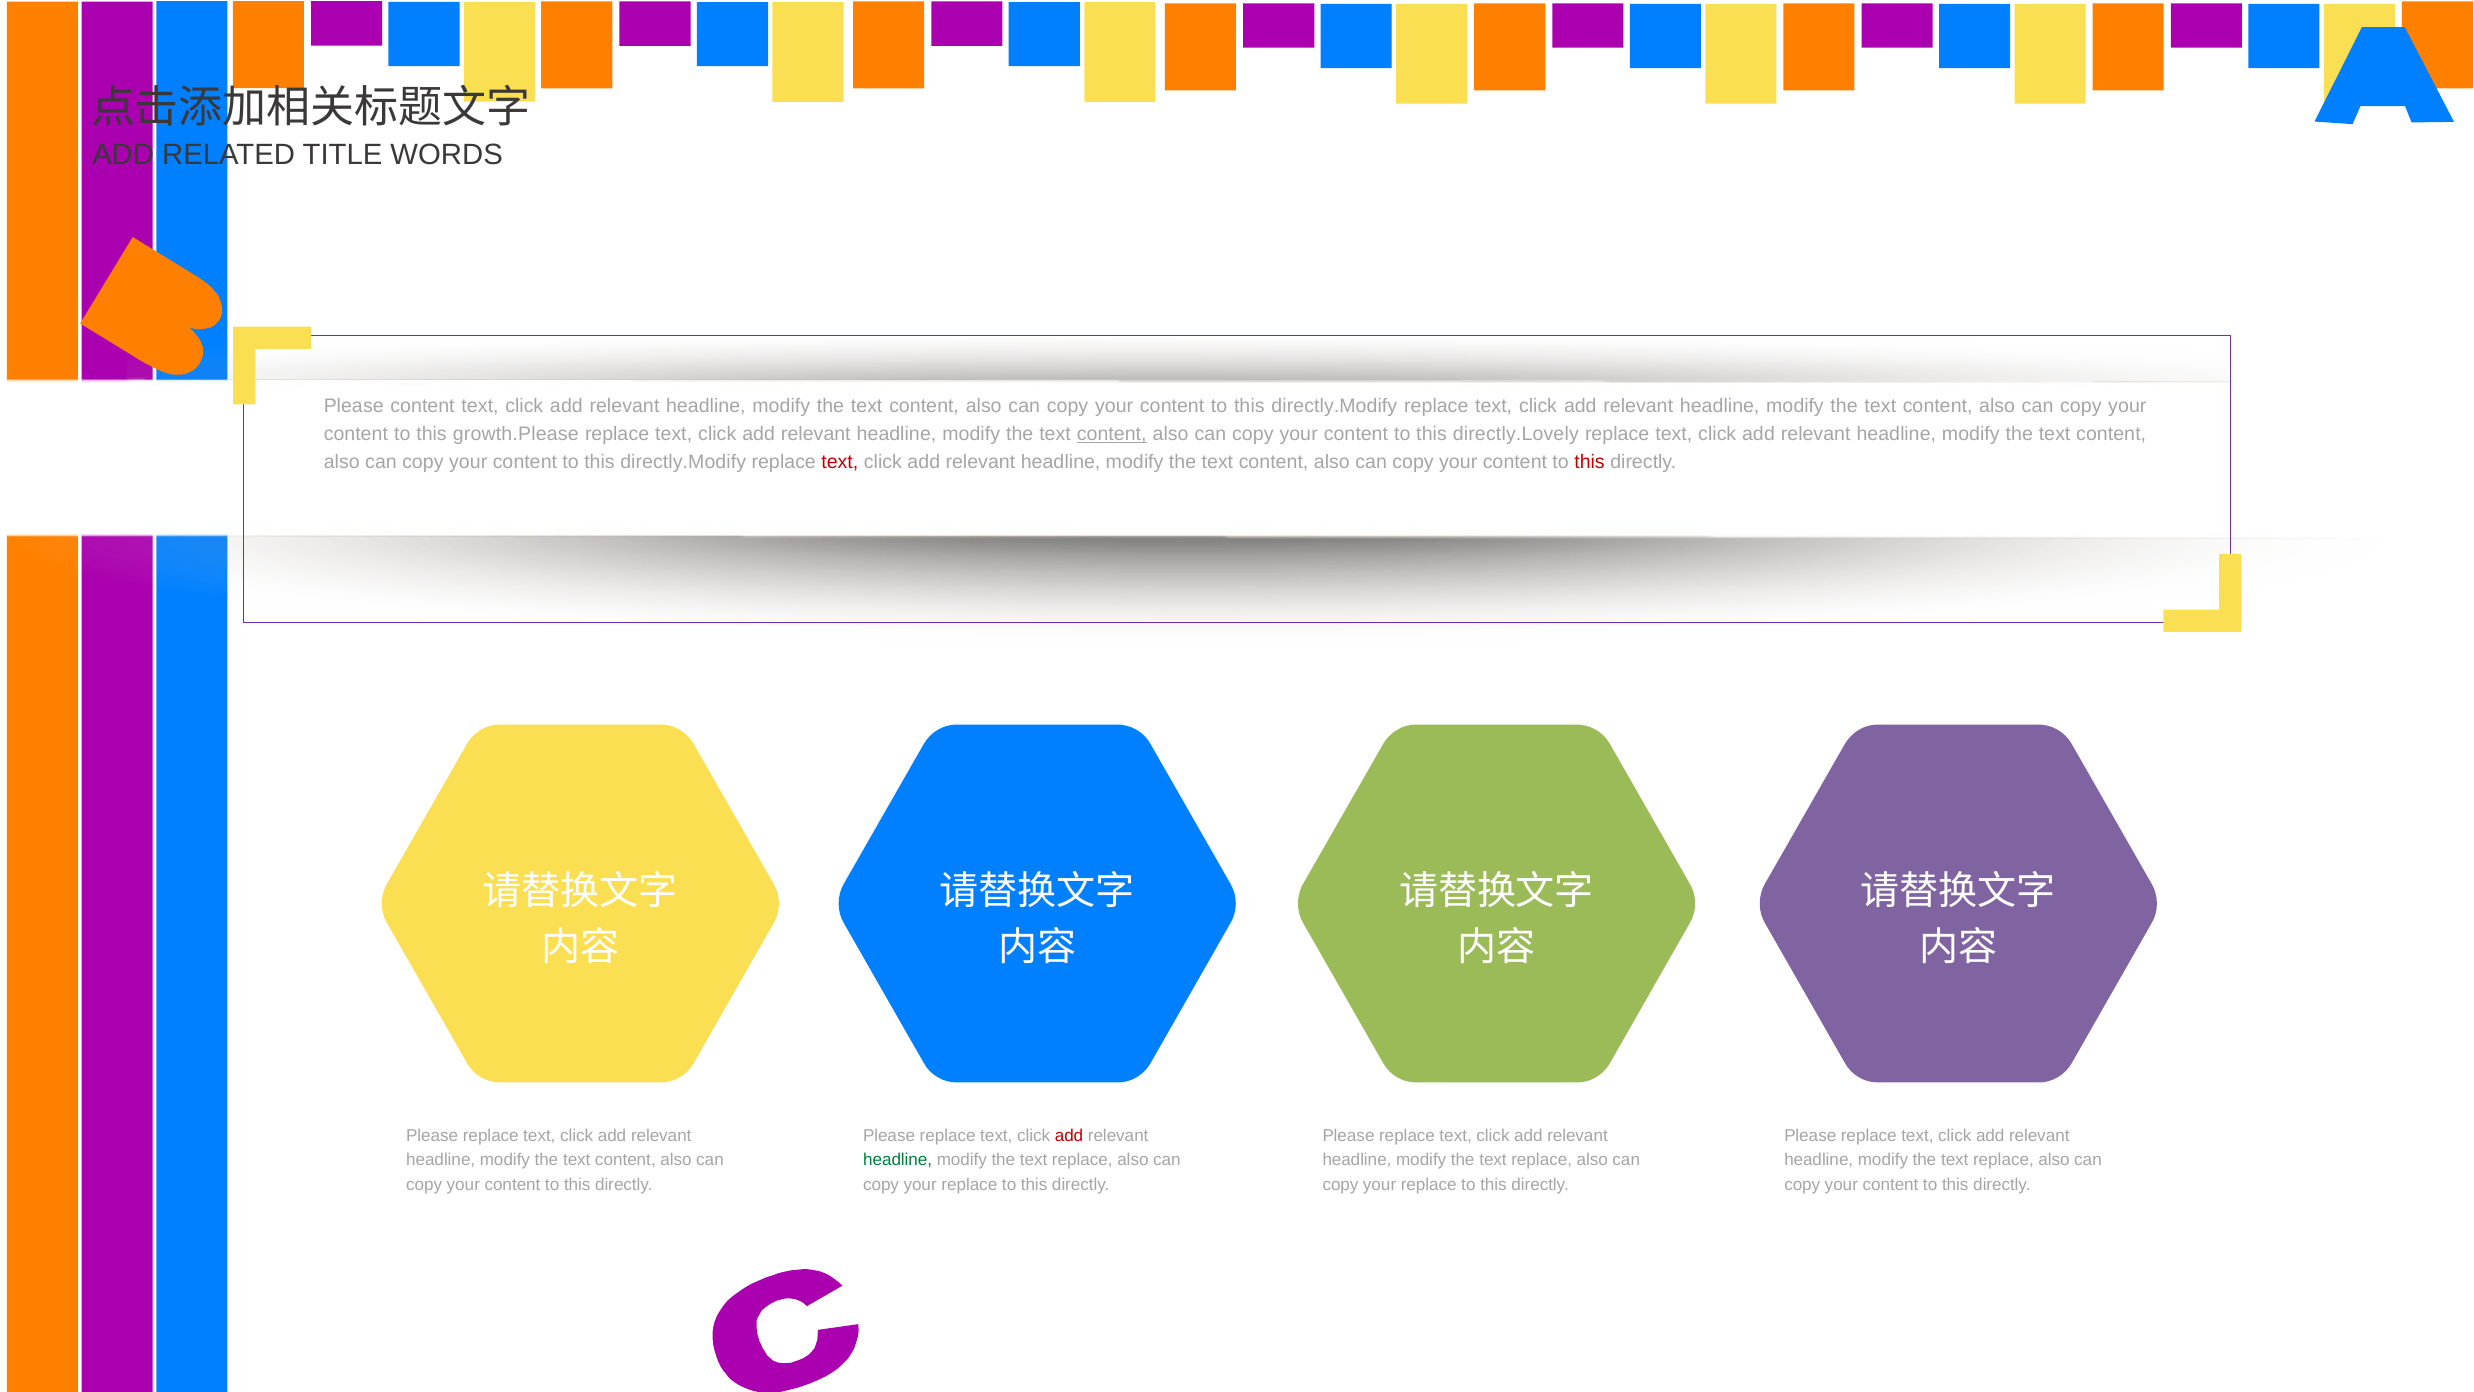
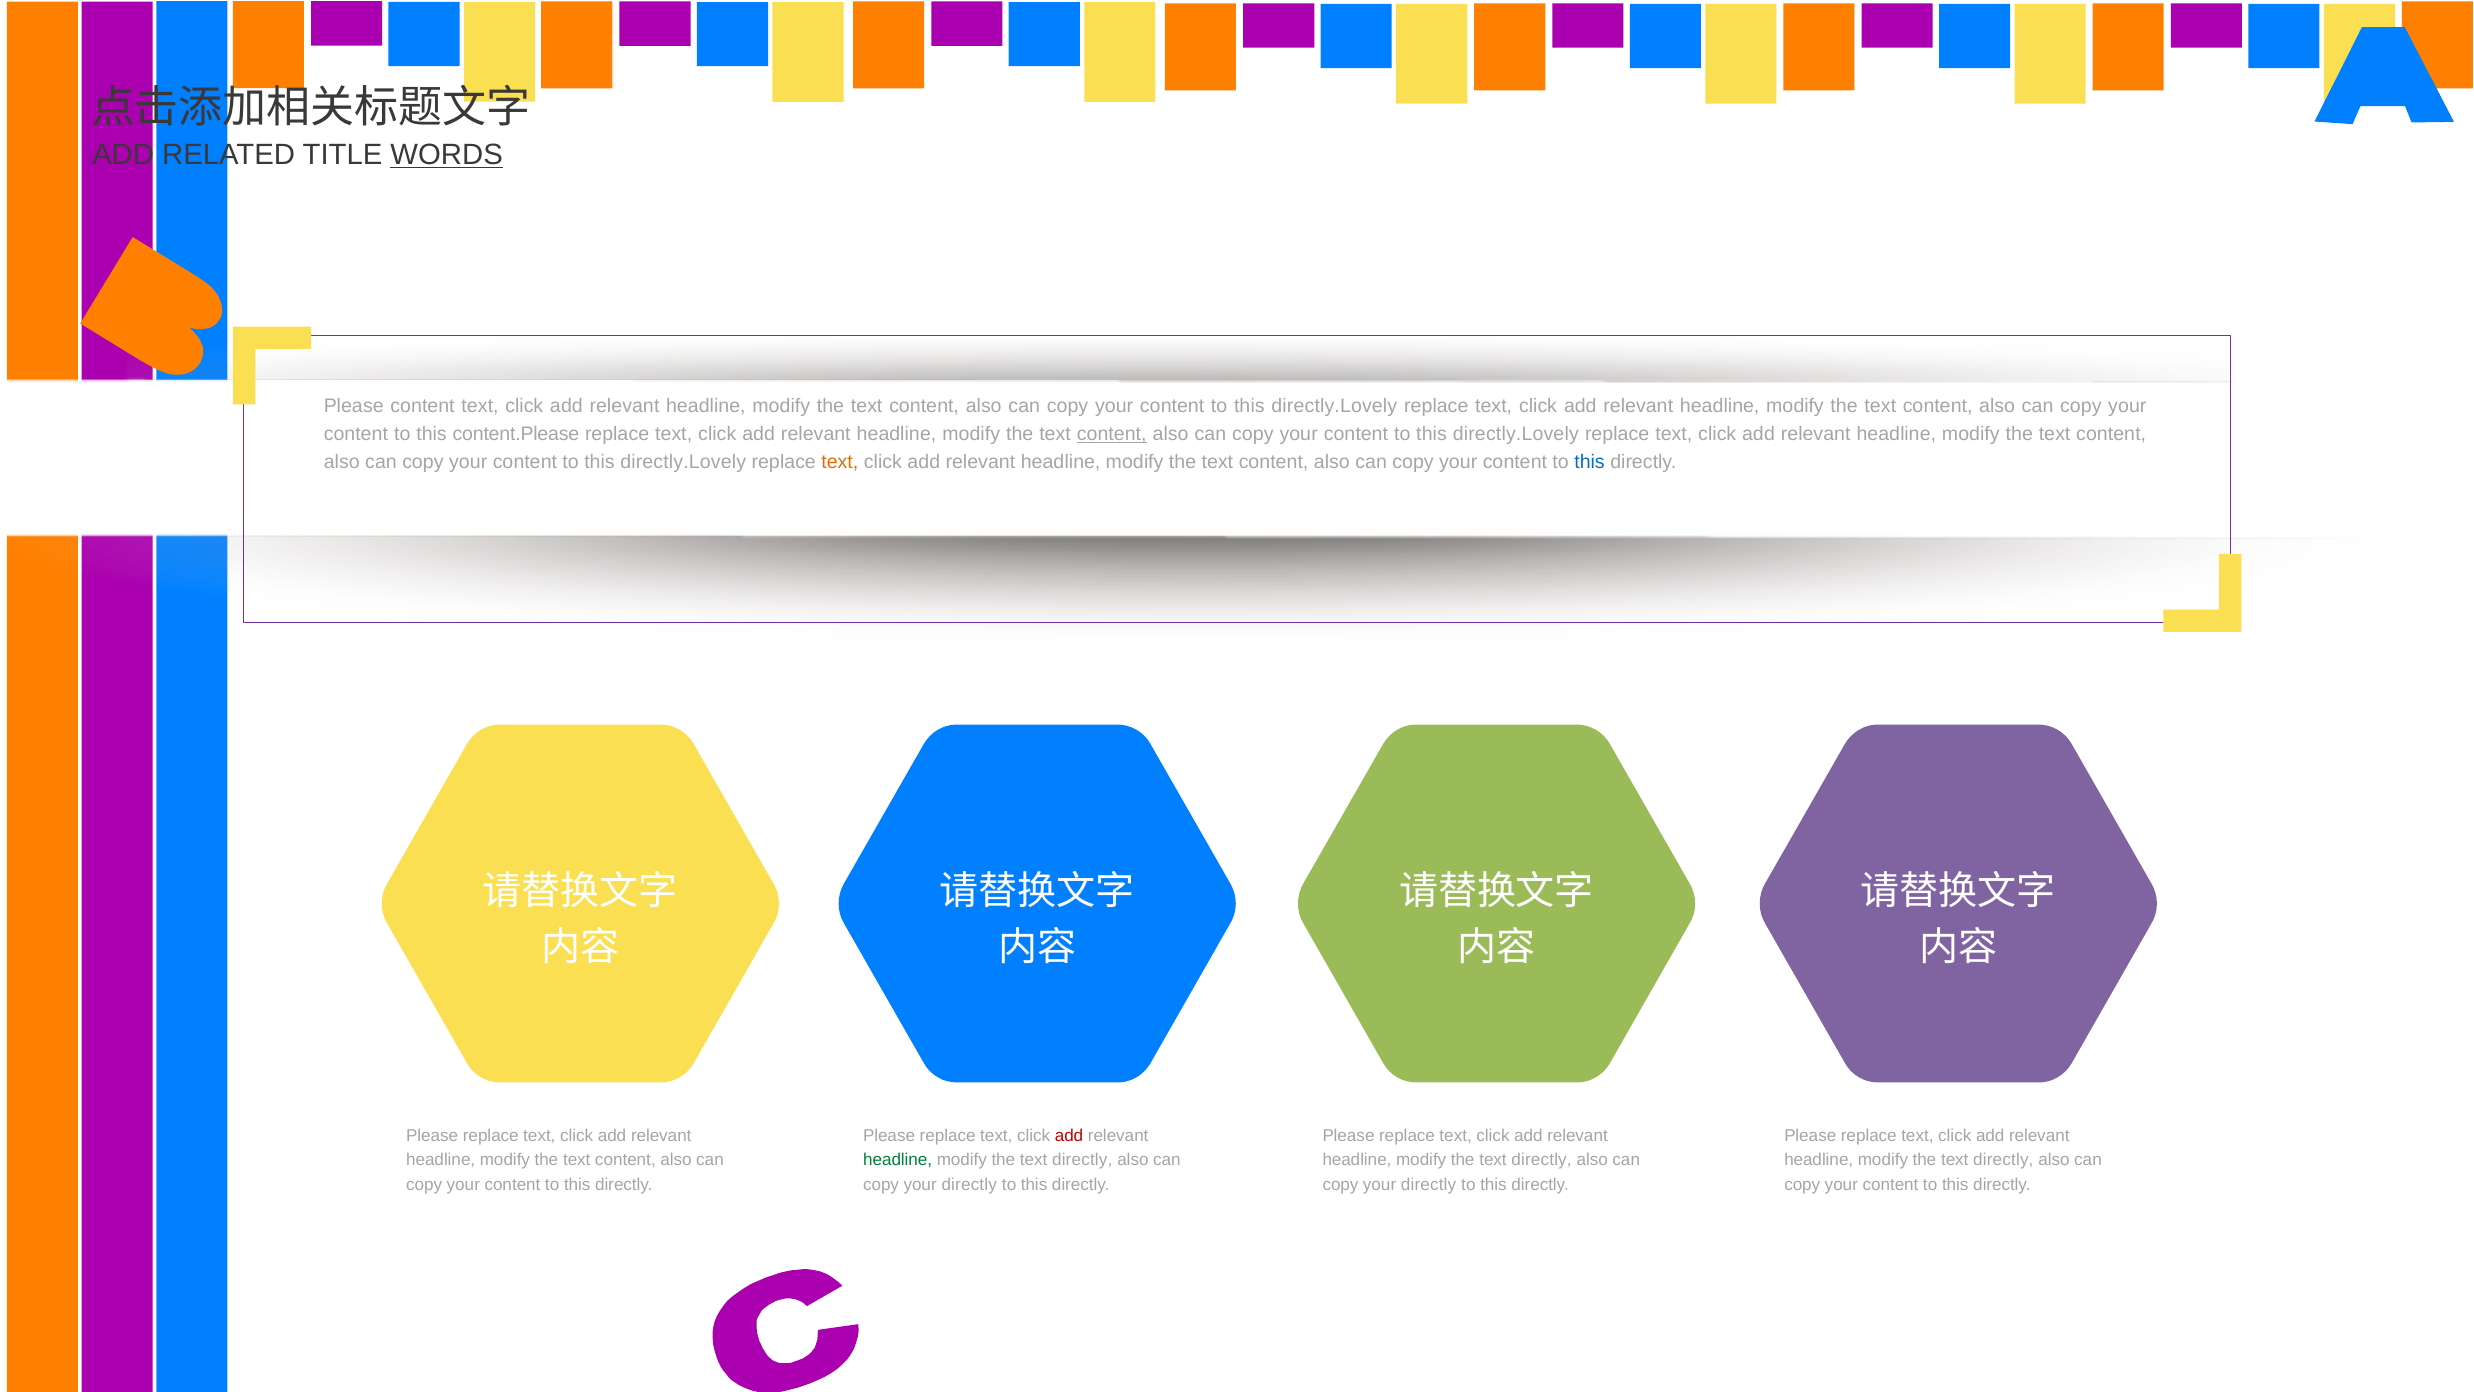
WORDS underline: none -> present (447, 155)
directly.Modify: directly.Modify -> directly.Lovely (1334, 406)
growth.Please: growth.Please -> content.Please (516, 434)
directly.Modify: directly.Modify -> directly.Lovely (683, 462)
text colour: red -> orange (840, 462)
this colour: red -> blue (1590, 462)
replace: replace -> directly (1082, 1160)
replace: replace -> directly (1542, 1160)
replace: replace -> directly (2003, 1160)
replace: replace -> directly (969, 1184)
replace: replace -> directly (1429, 1184)
